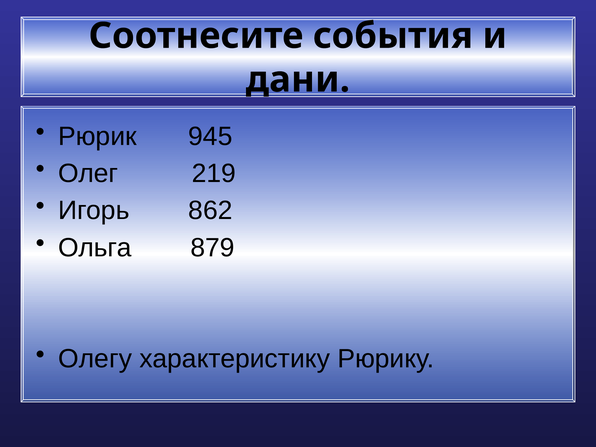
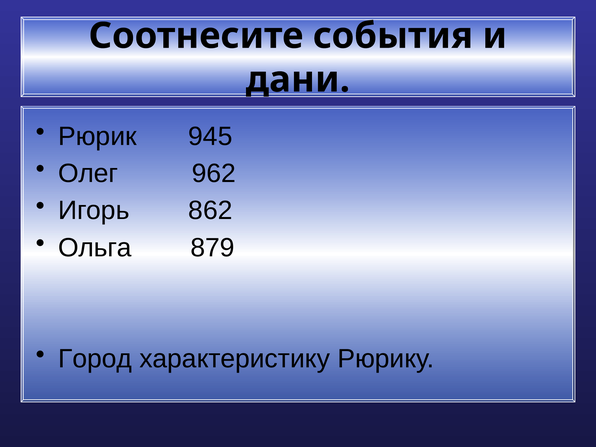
219: 219 -> 962 (214, 173)
Олегу: Олегу -> Город (95, 359)
